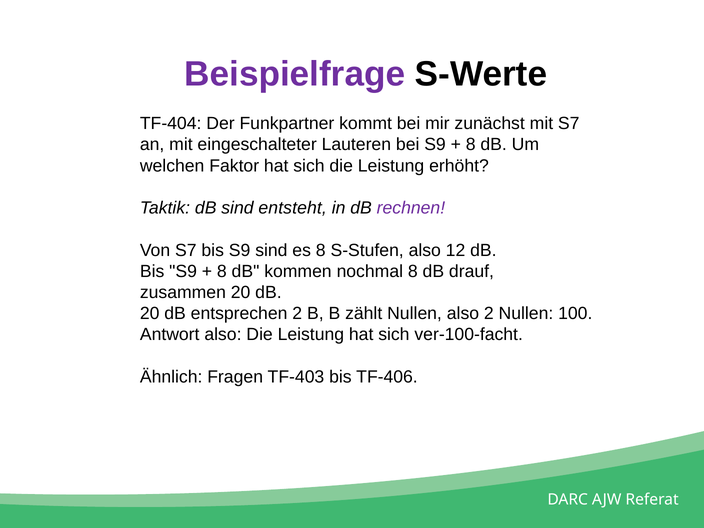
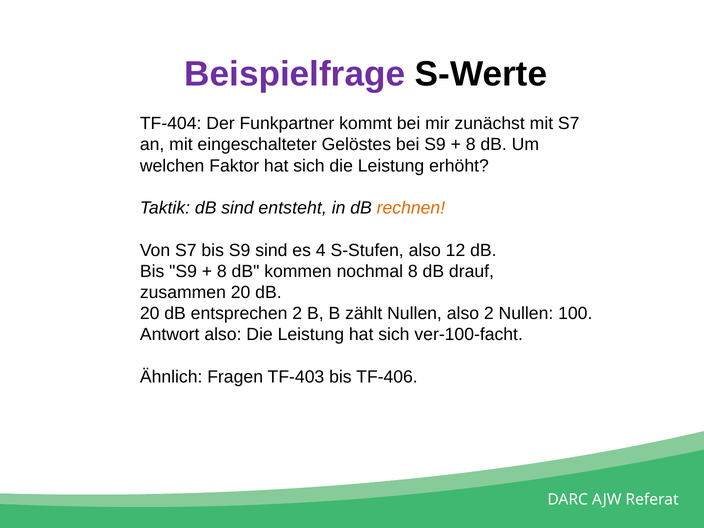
Lauteren: Lauteren -> Gelöstes (356, 145)
rechnen colour: purple -> orange (411, 208)
es 8: 8 -> 4 (321, 250)
